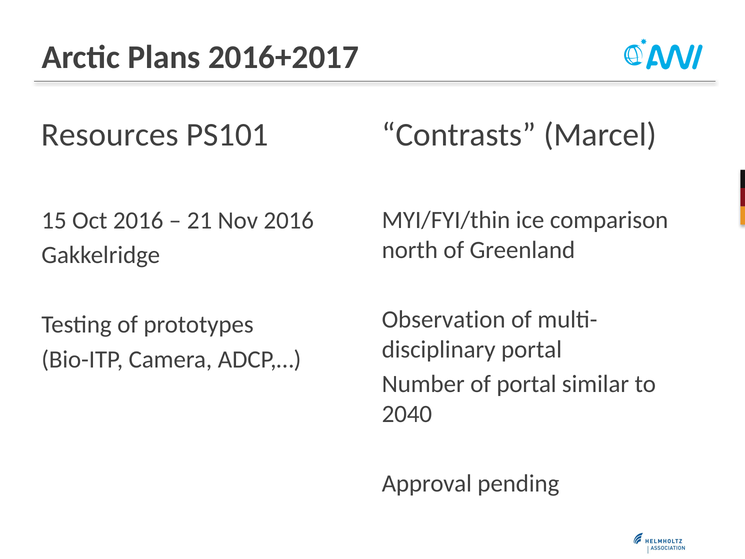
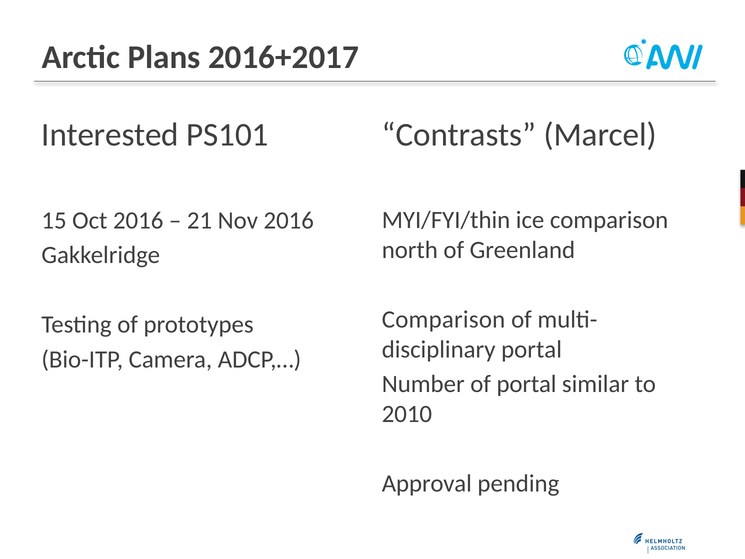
Resources: Resources -> Interested (110, 135)
Observation: Observation -> Comparison (444, 319)
2040: 2040 -> 2010 (407, 414)
